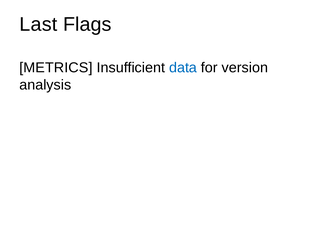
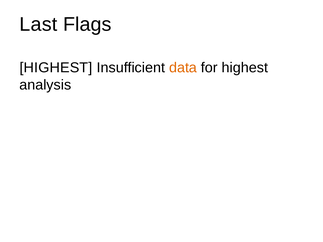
METRICS: METRICS -> HIGHEST (56, 68)
data colour: blue -> orange (183, 68)
for version: version -> highest (245, 68)
